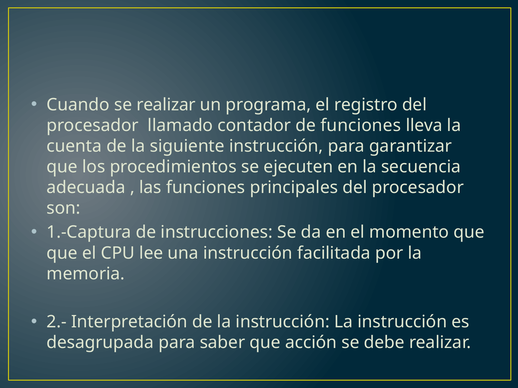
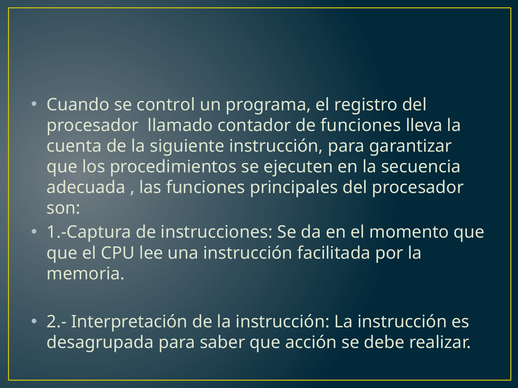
se realizar: realizar -> control (166, 105)
